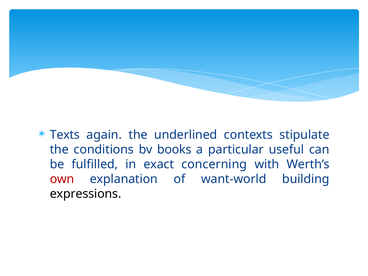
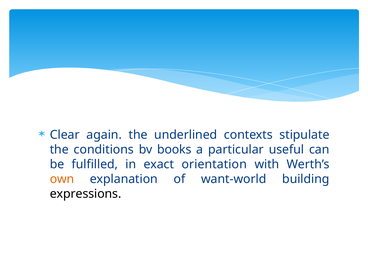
Texts: Texts -> Clear (65, 135)
concerning: concerning -> orientation (214, 164)
own colour: red -> orange (62, 179)
